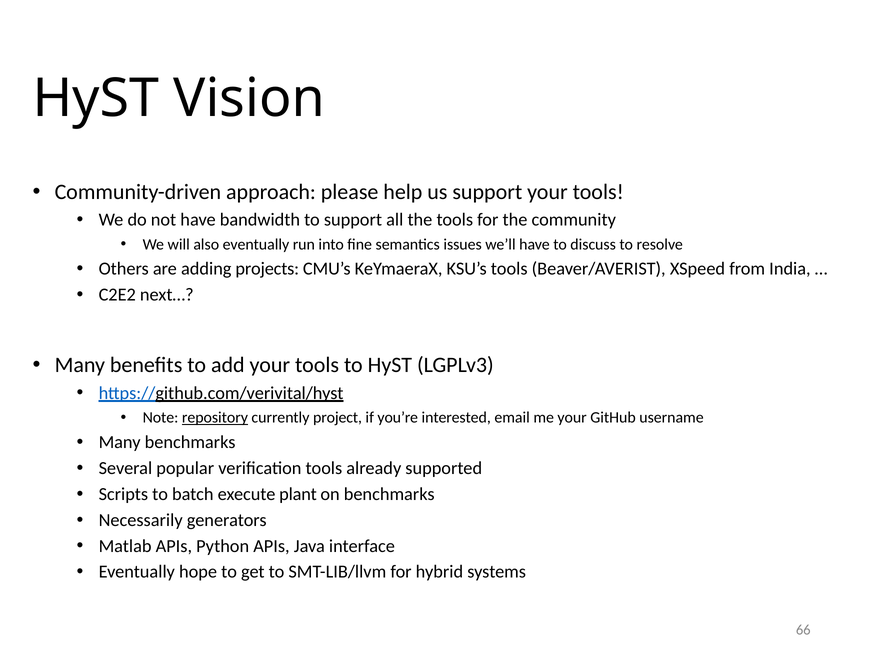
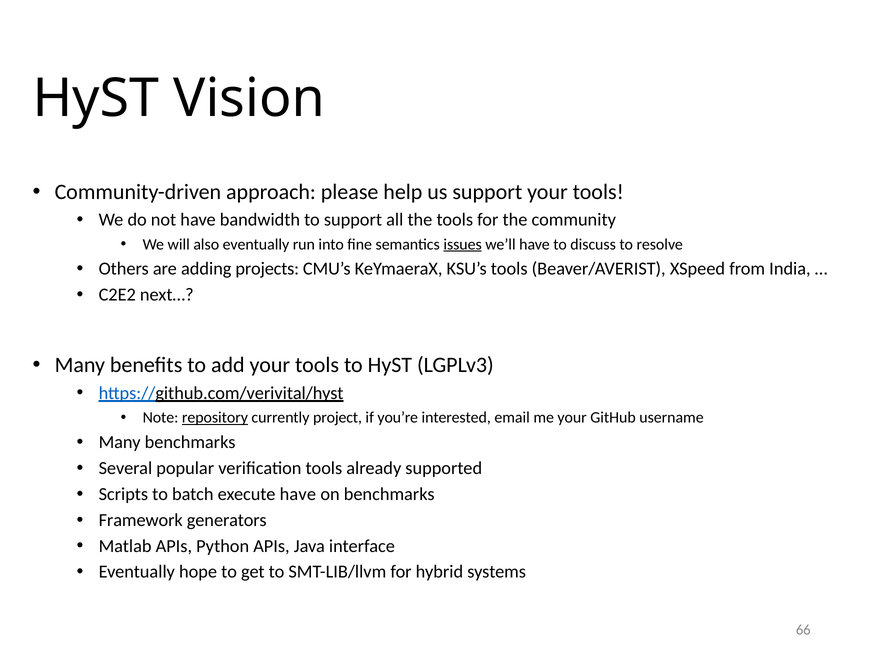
issues underline: none -> present (463, 244)
execute plant: plant -> have (298, 494)
Necessarily: Necessarily -> Framework (141, 520)
